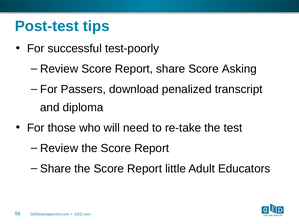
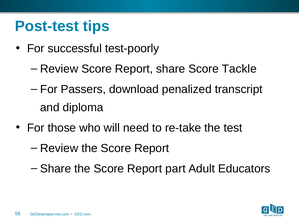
Asking: Asking -> Tackle (239, 69)
little: little -> part (175, 169)
